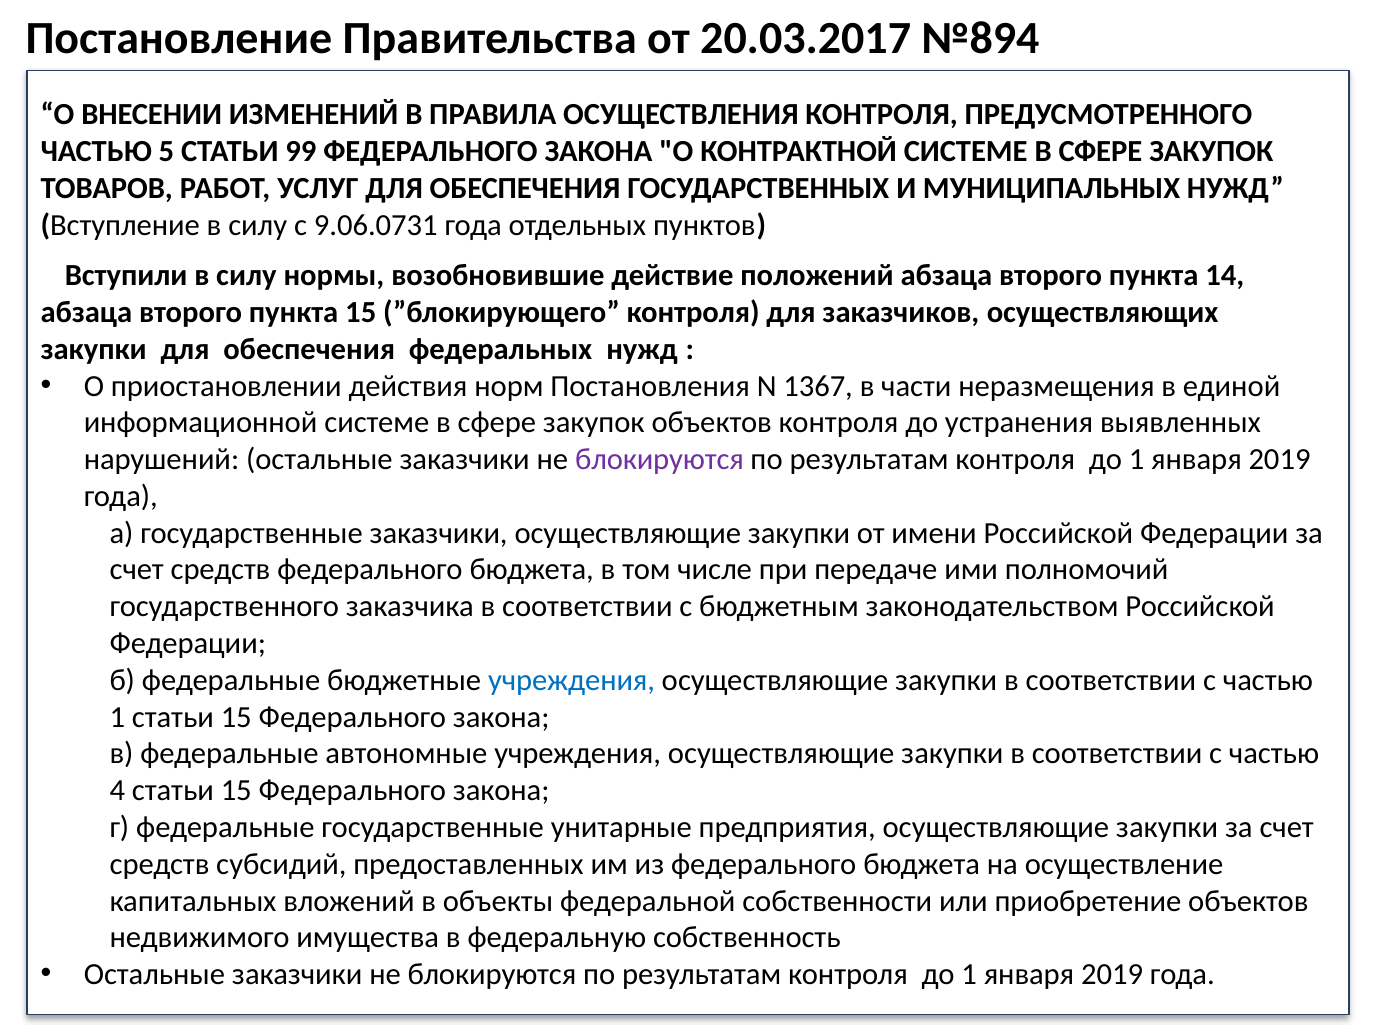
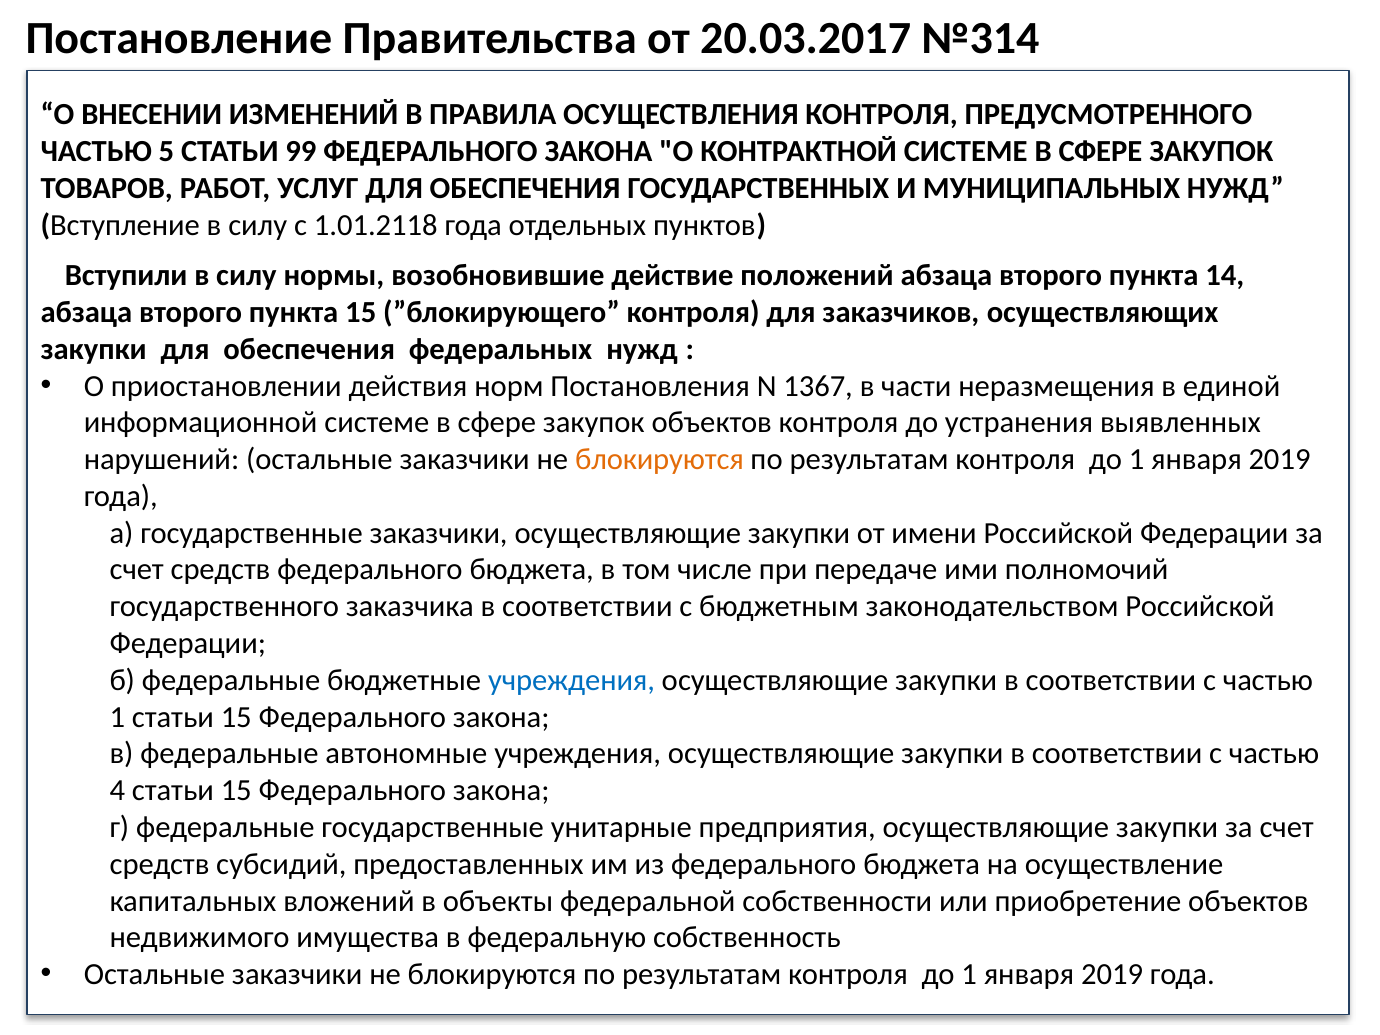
№894: №894 -> №314 (980, 38)
9.06.0731: 9.06.0731 -> 1.01.2118 (376, 225)
блокируются colour: purple -> orange (660, 460)
